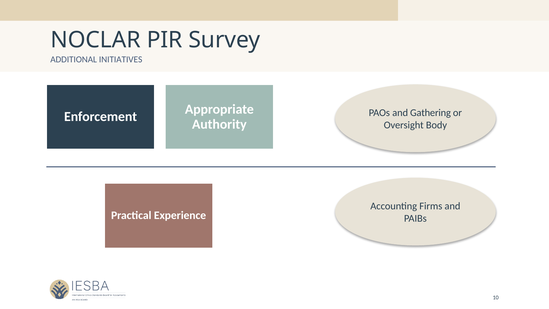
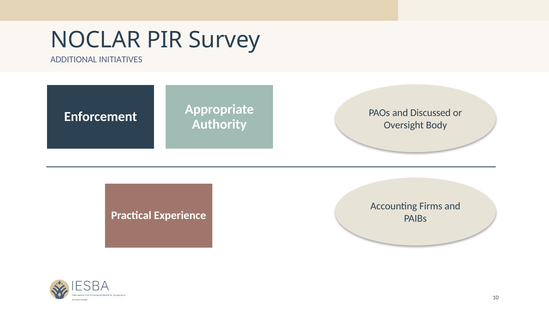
Gathering: Gathering -> Discussed (430, 113)
